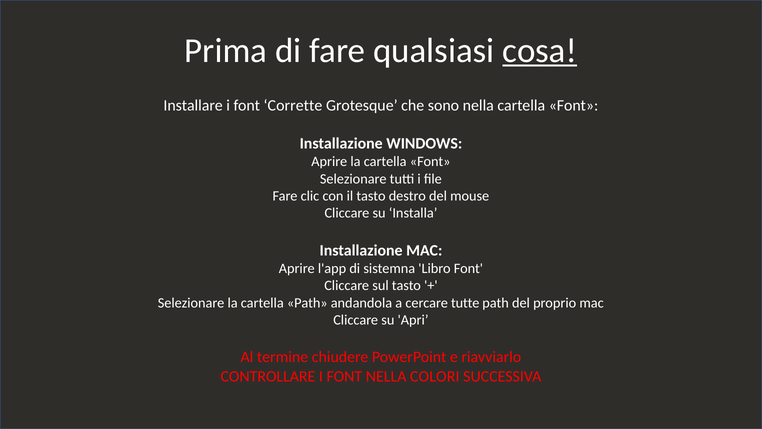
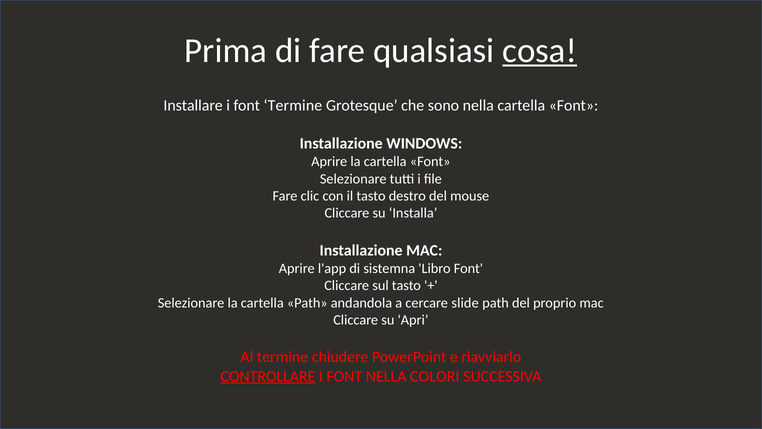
font Corrette: Corrette -> Termine (293, 105)
tutte: tutte -> slide (465, 303)
CONTROLLARE underline: none -> present (268, 376)
